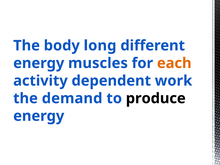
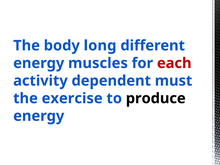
each colour: orange -> red (174, 63)
work: work -> must (174, 81)
demand: demand -> exercise (72, 98)
